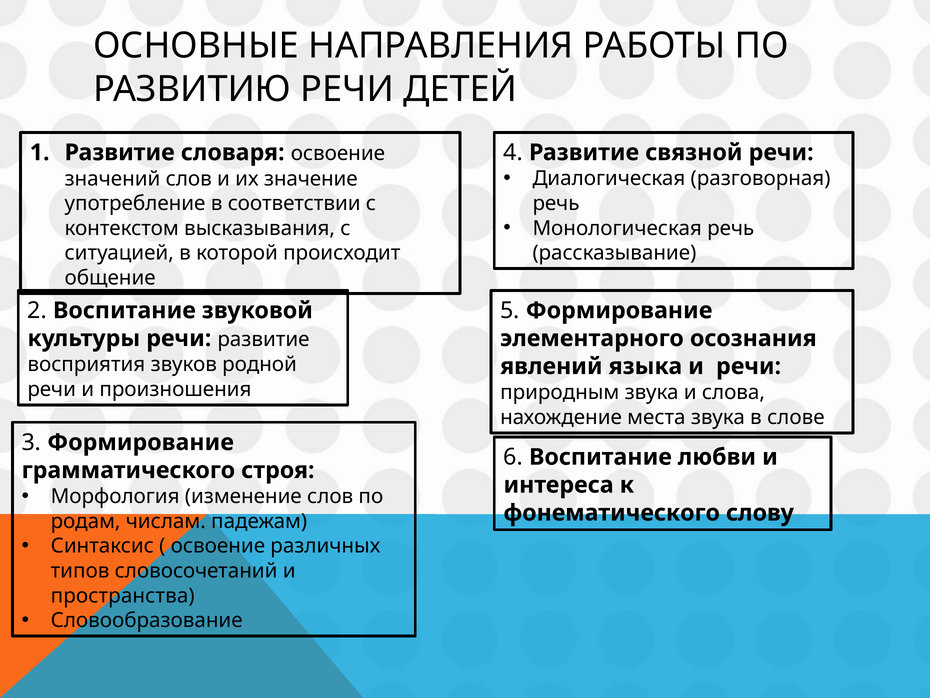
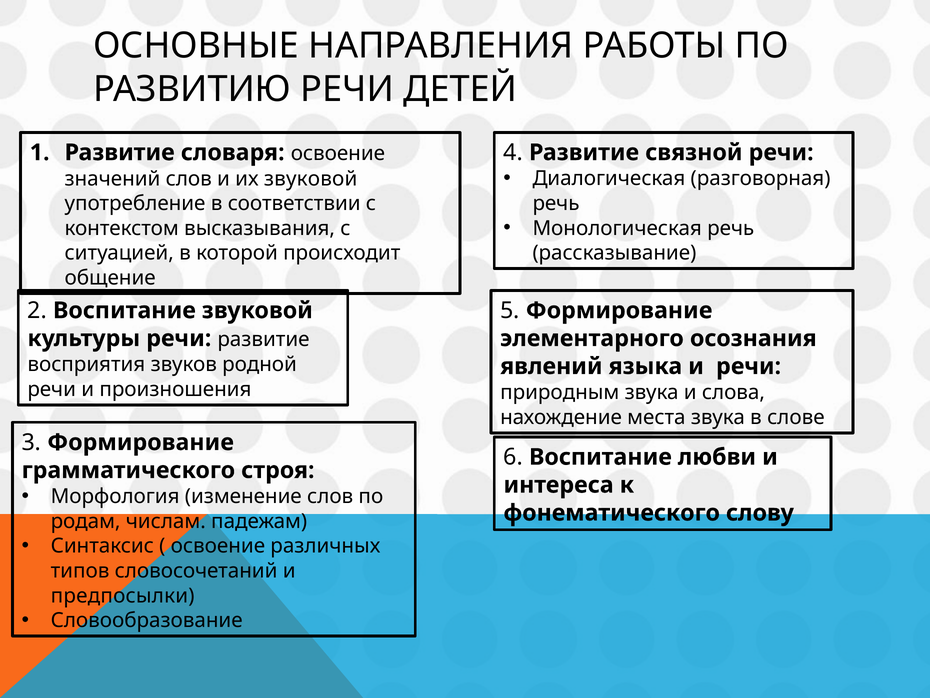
их значение: значение -> звуковой (311, 179)
пространства: пространства -> предпосылки (123, 595)
